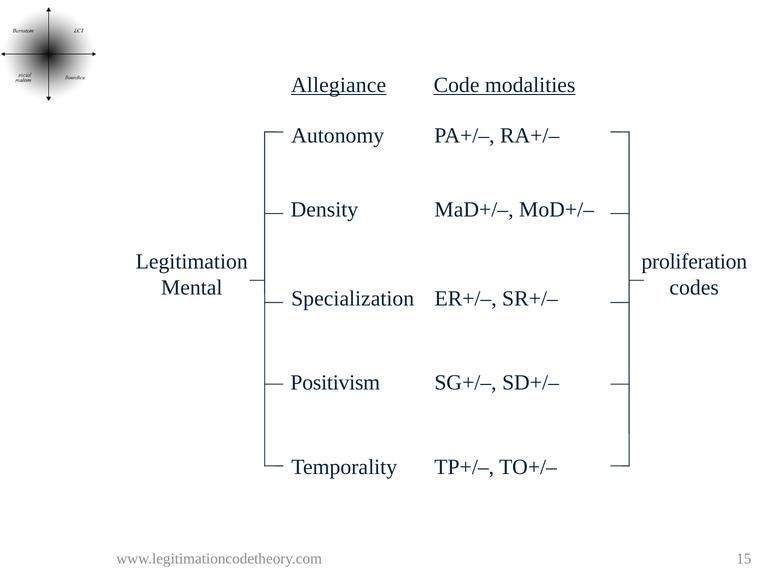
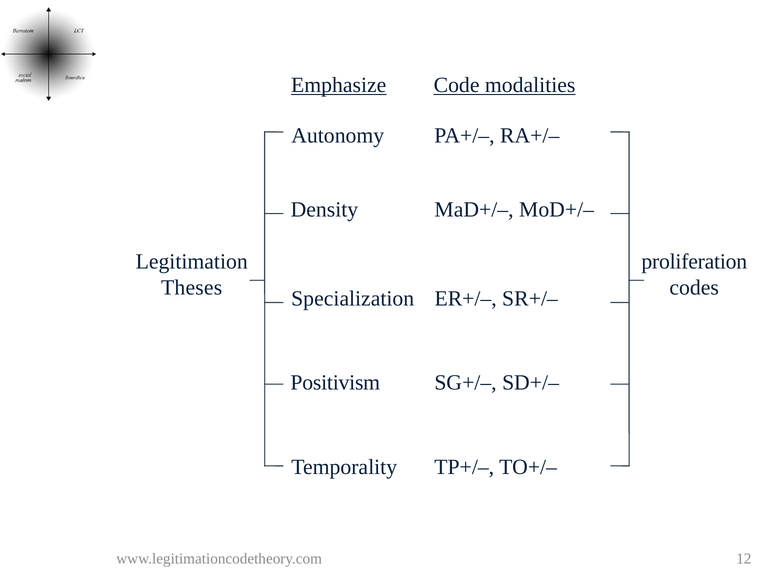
Allegiance: Allegiance -> Emphasize (339, 85)
Mental: Mental -> Theses (192, 288)
15: 15 -> 12 (744, 560)
